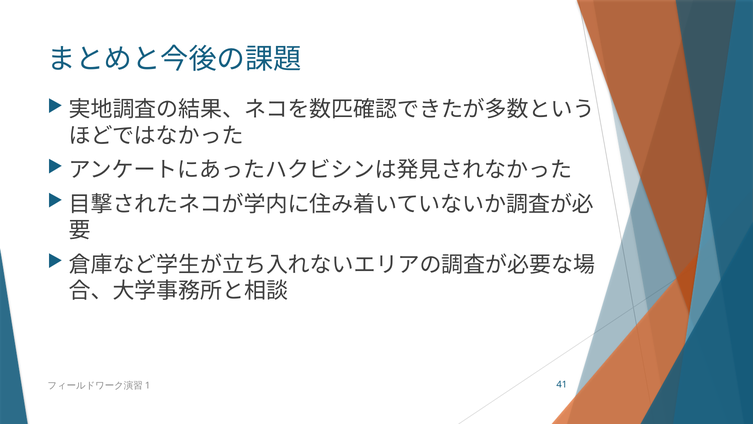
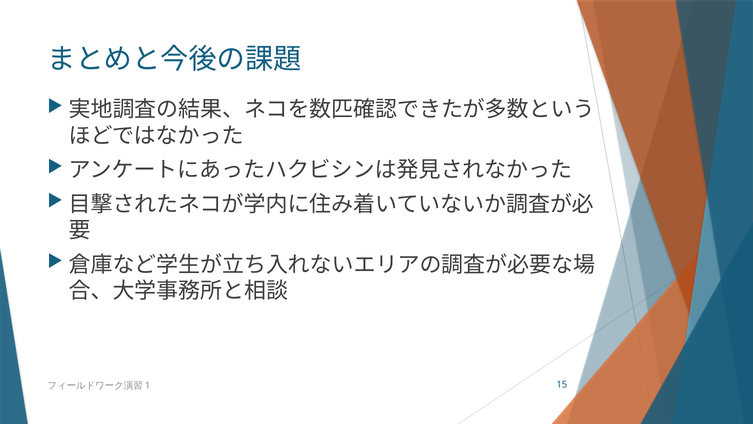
41: 41 -> 15 (562, 384)
